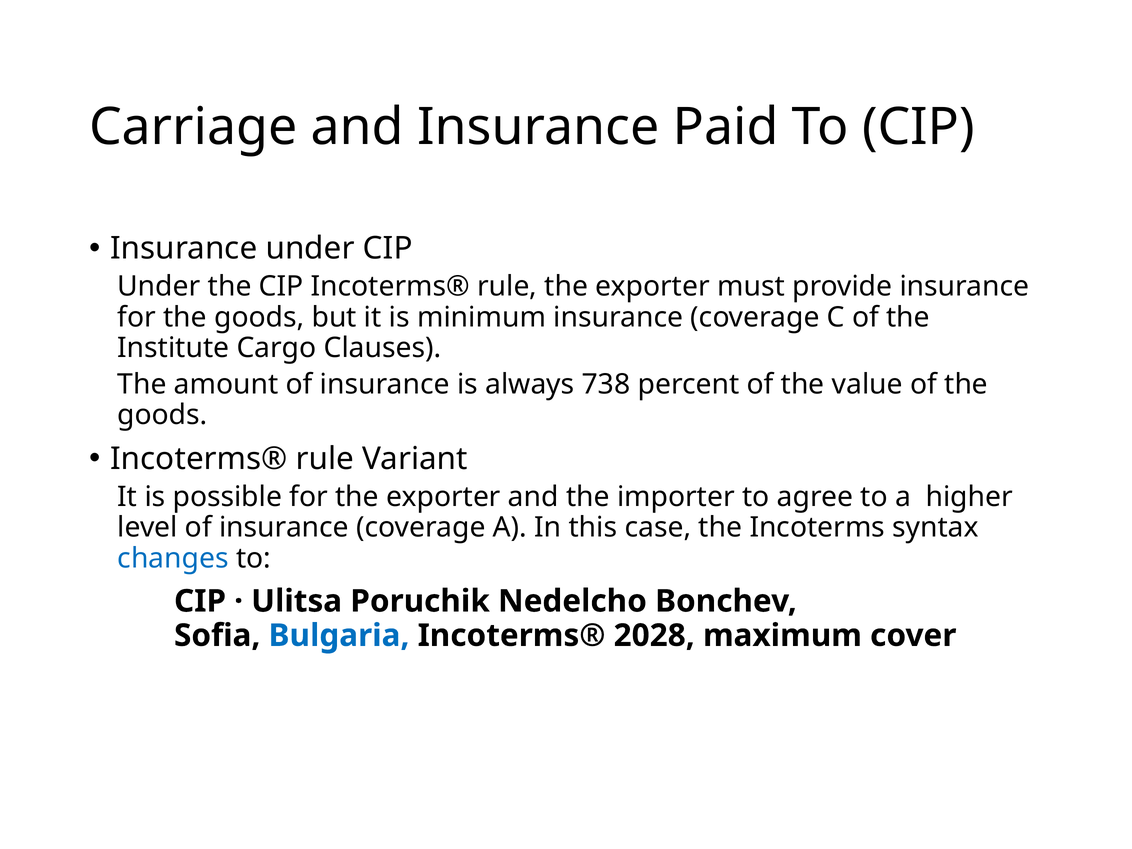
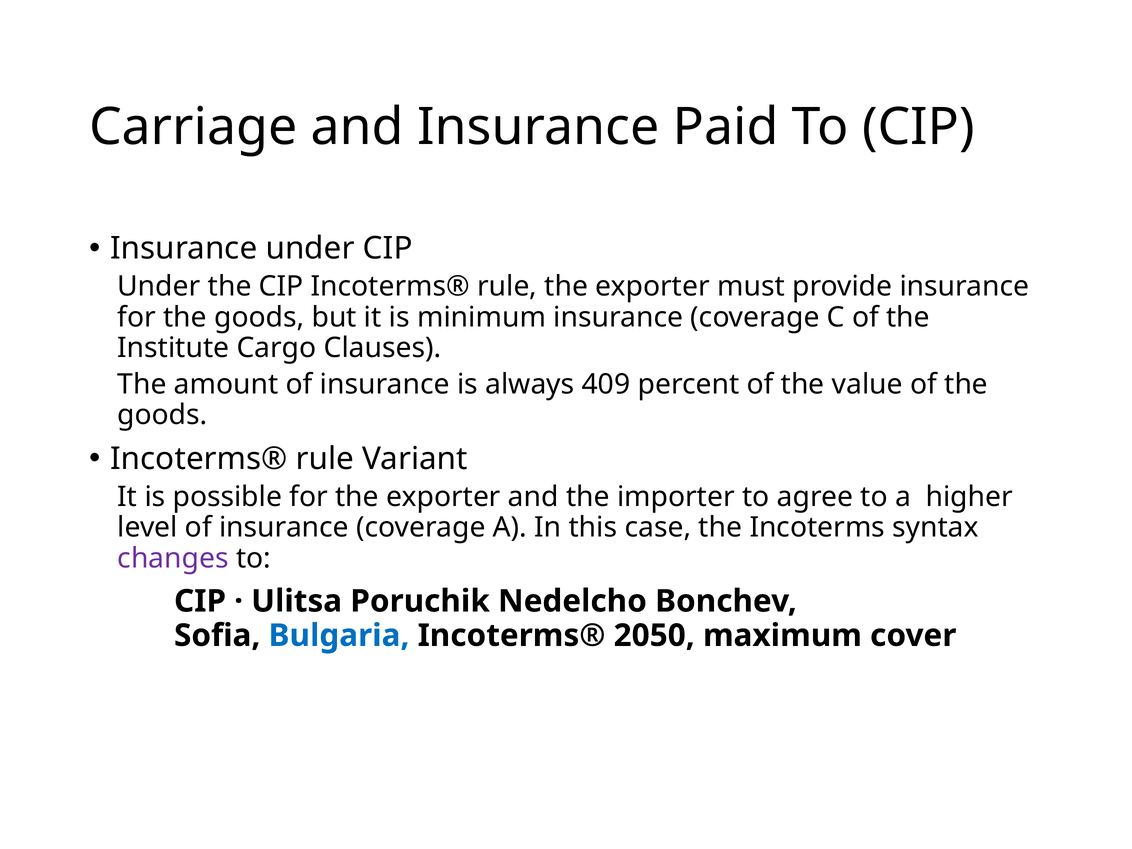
738: 738 -> 409 (606, 384)
changes colour: blue -> purple (173, 558)
2028: 2028 -> 2050 (654, 636)
